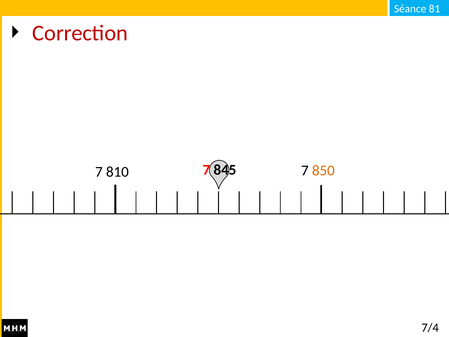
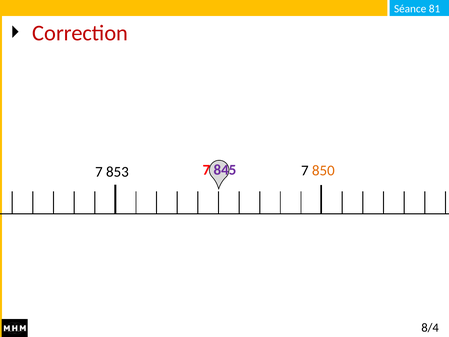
845 colour: black -> purple (225, 170)
810: 810 -> 853 (117, 172)
7/4: 7/4 -> 8/4 (430, 328)
